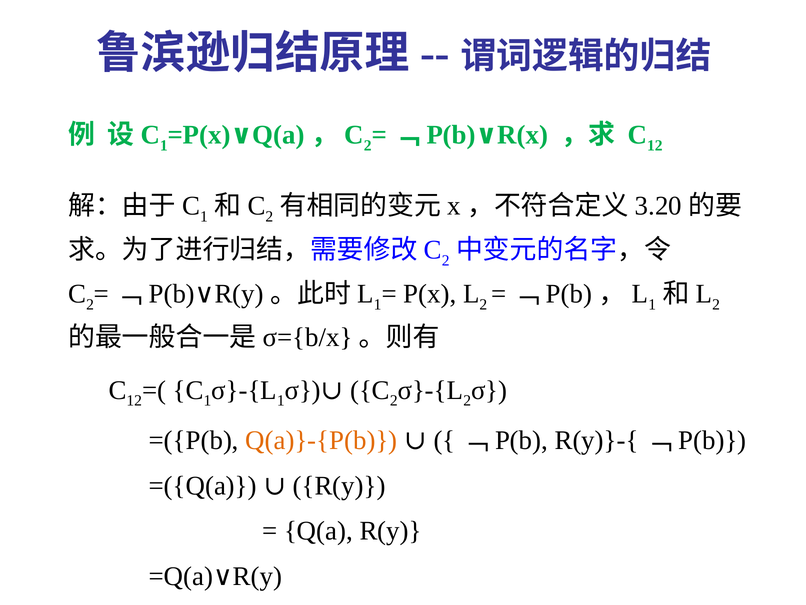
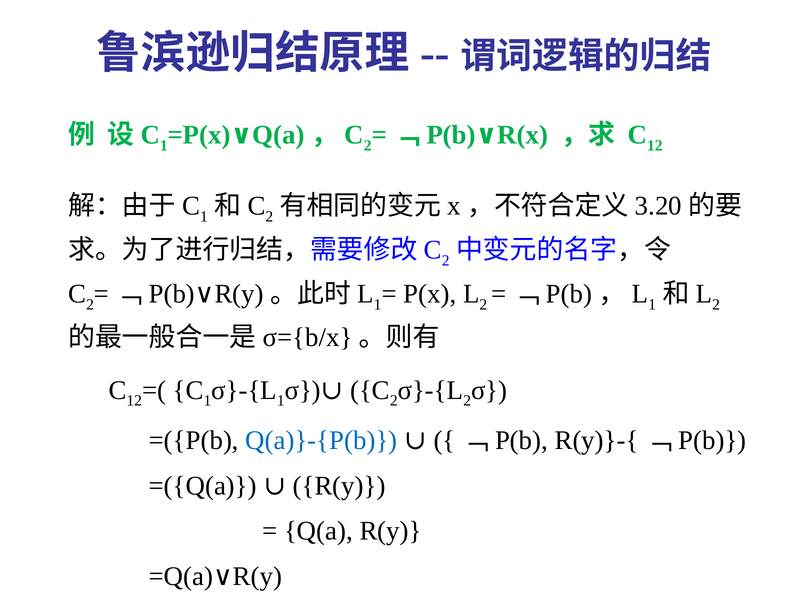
Q(a)}-{P(b colour: orange -> blue (321, 440)
